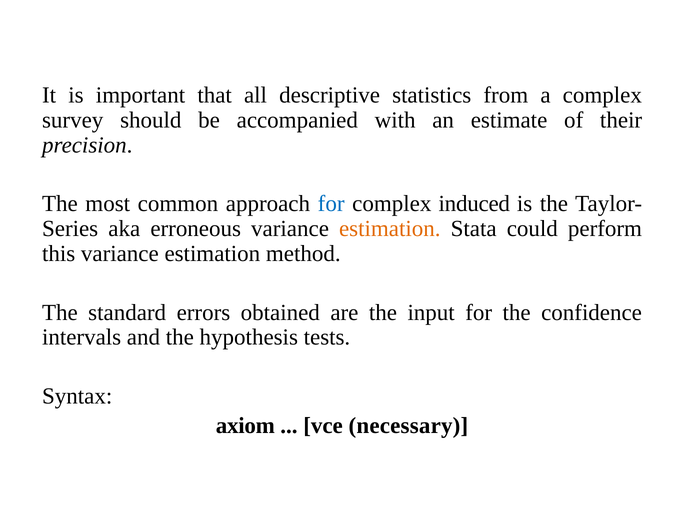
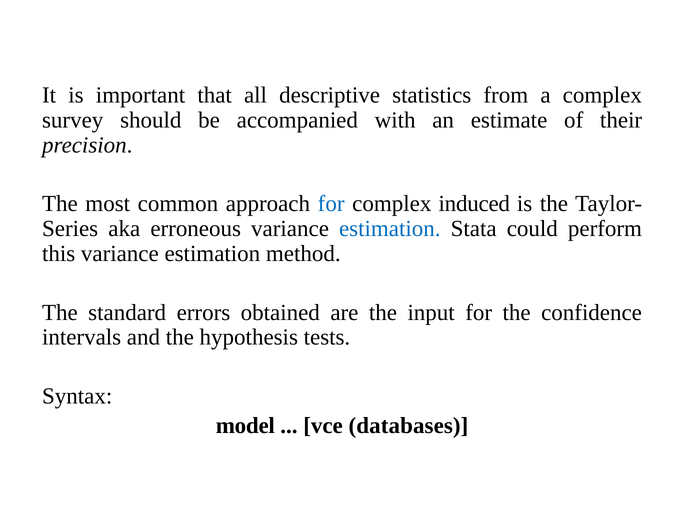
estimation colour: orange -> blue (390, 228)
axiom: axiom -> model (245, 425)
necessary: necessary -> databases (408, 425)
